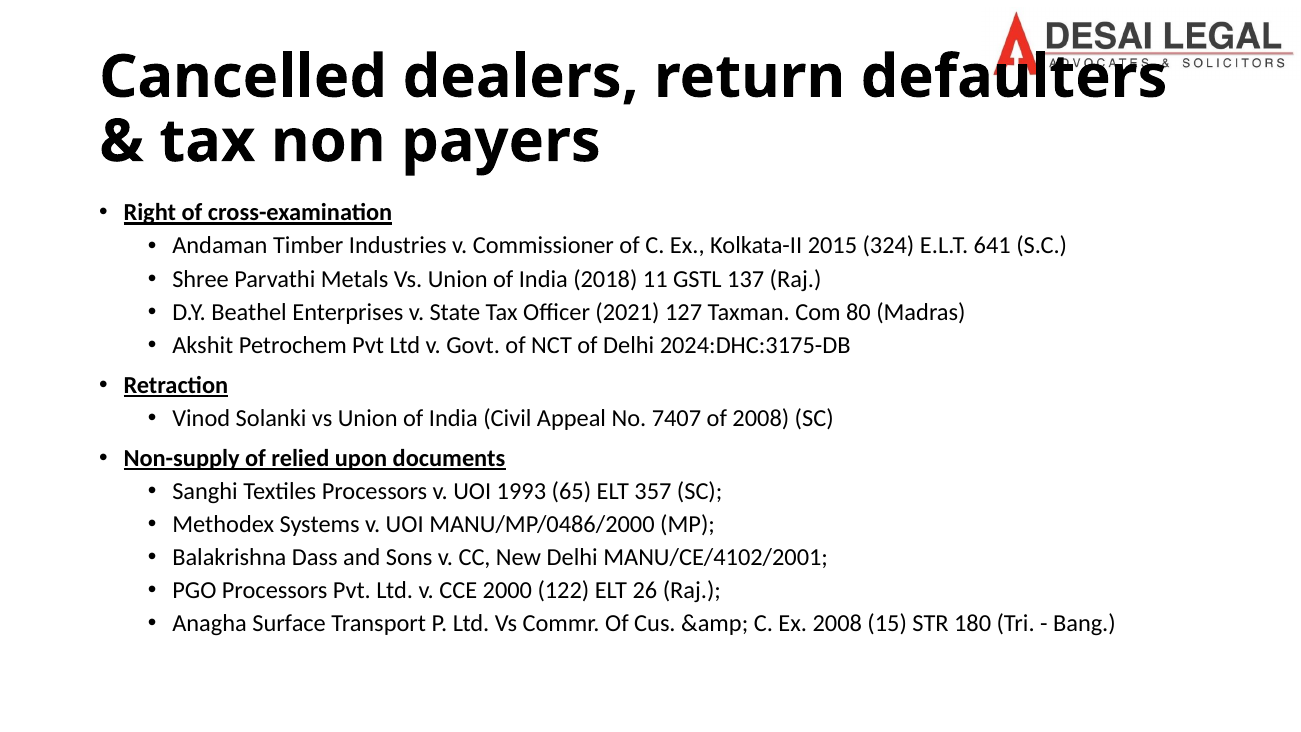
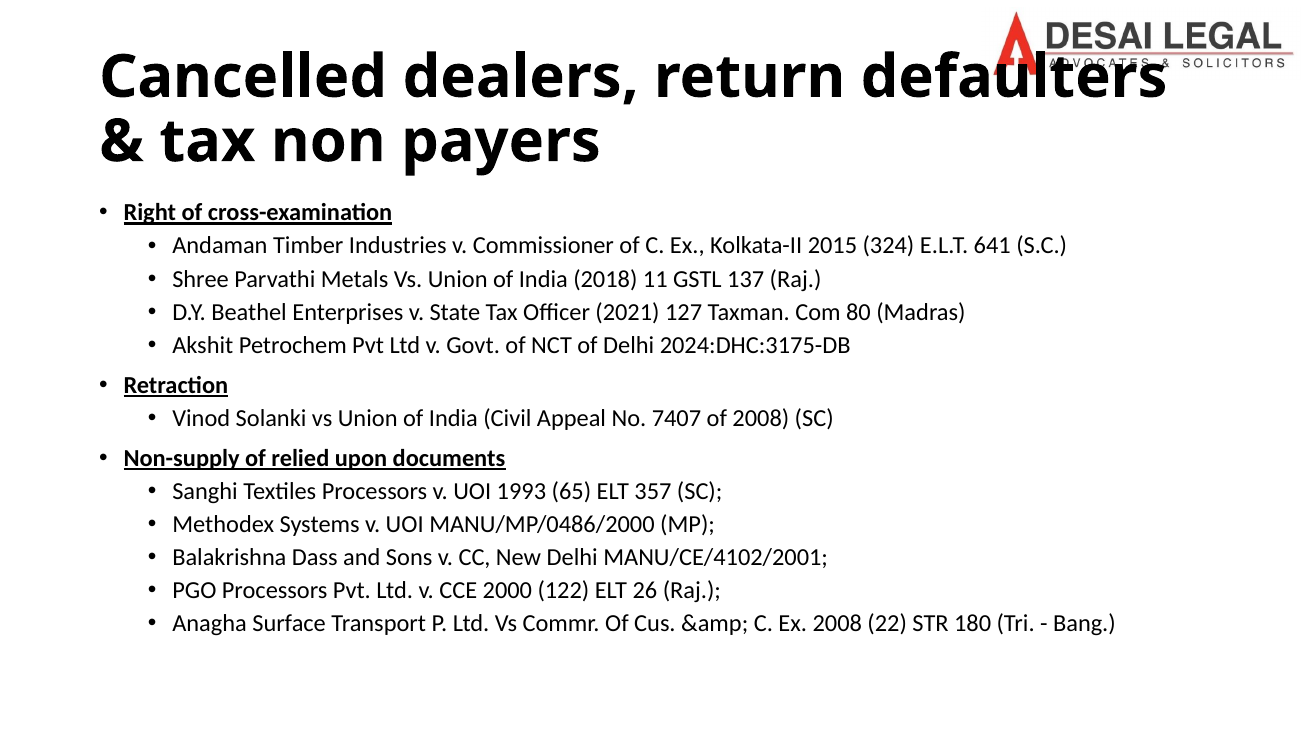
15: 15 -> 22 (887, 624)
